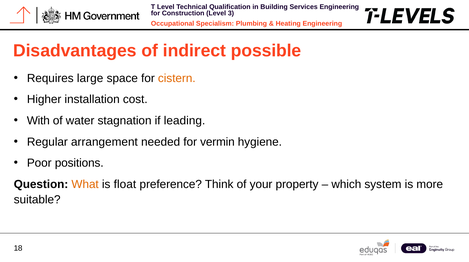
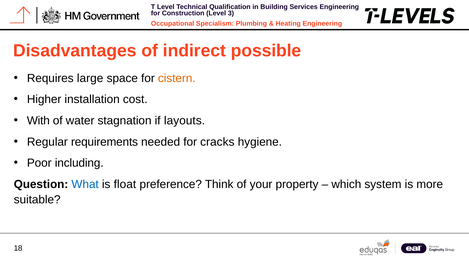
leading: leading -> layouts (185, 121)
arrangement: arrangement -> requirements (104, 142)
vermin: vermin -> cracks (217, 142)
positions: positions -> including (79, 163)
What colour: orange -> blue (85, 184)
